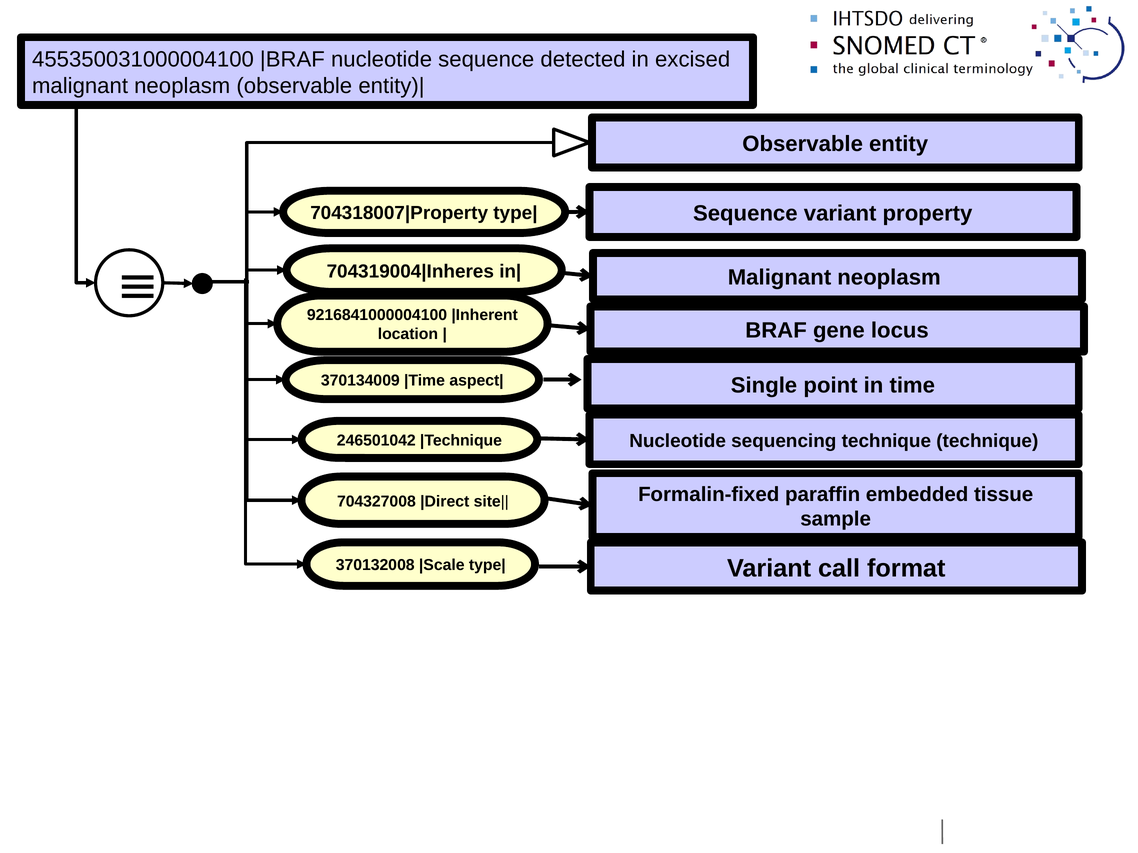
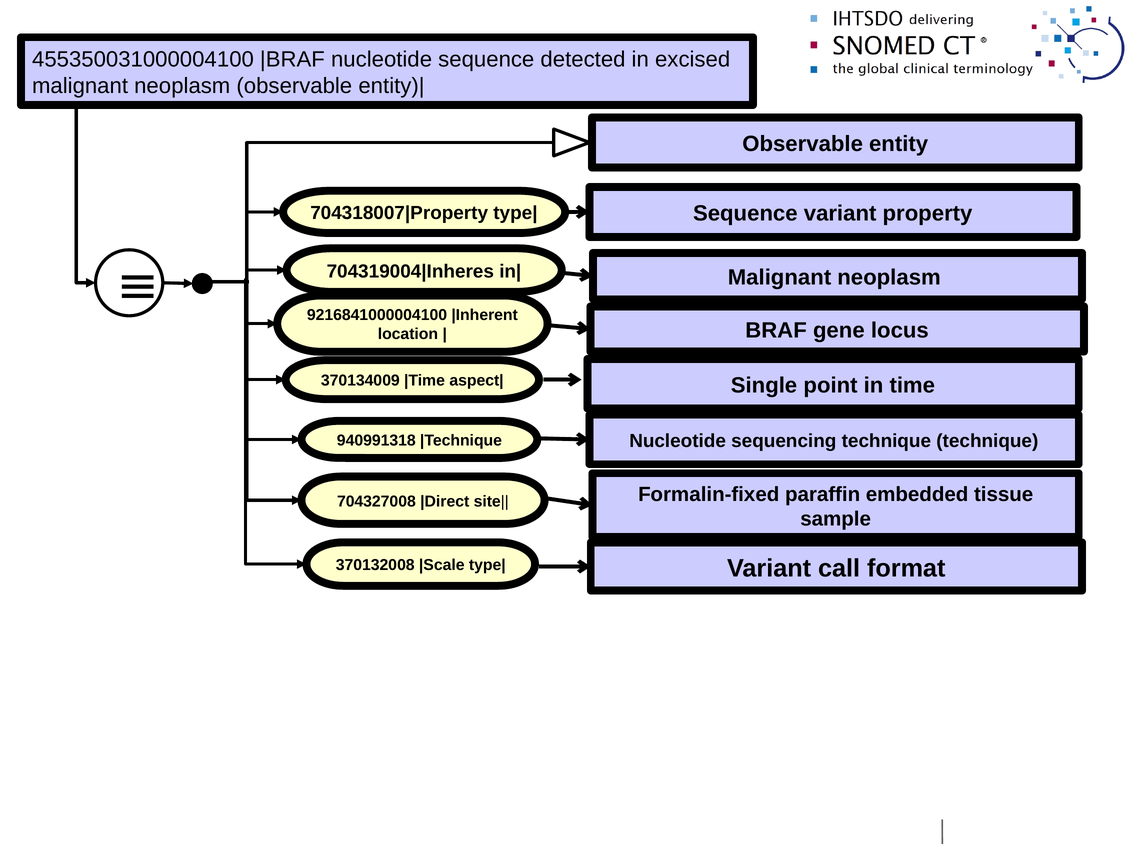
246501042: 246501042 -> 940991318 (376, 441)
